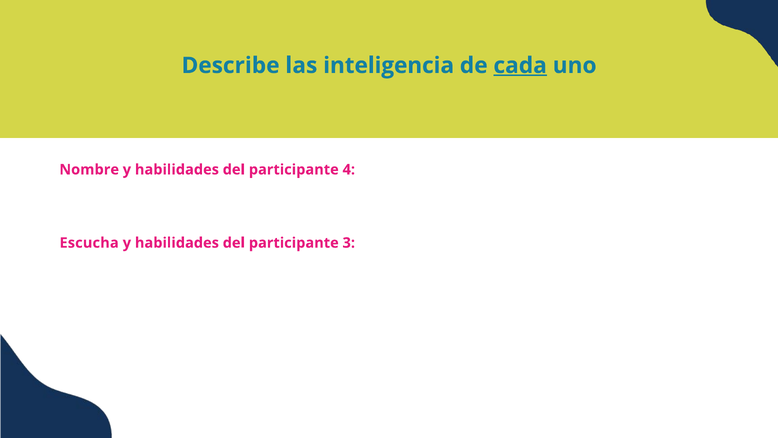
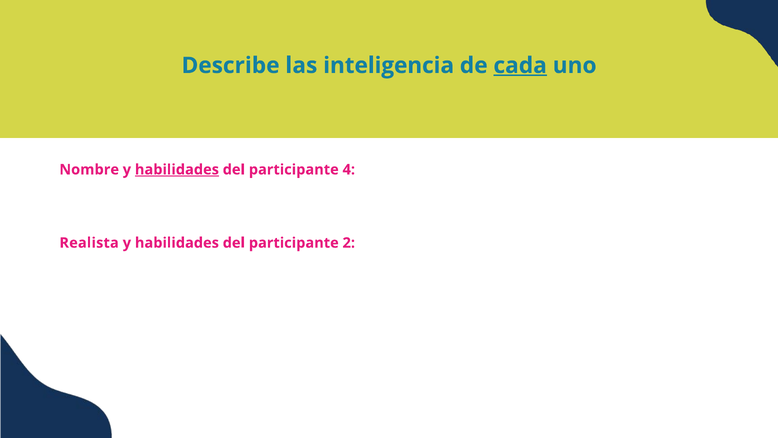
habilidades underline: none -> present (177, 169)
Escucha: Escucha -> Realista (89, 243)
3: 3 -> 2 (349, 243)
